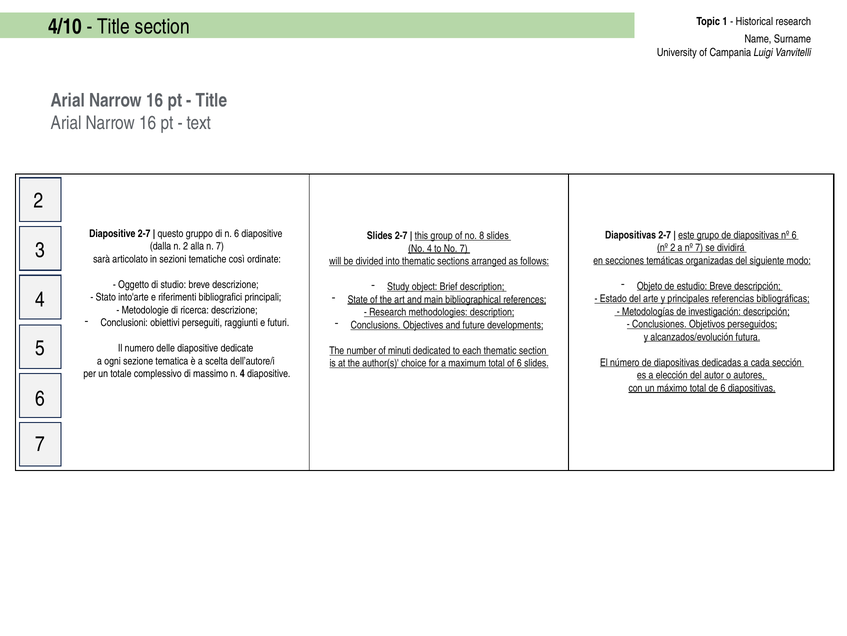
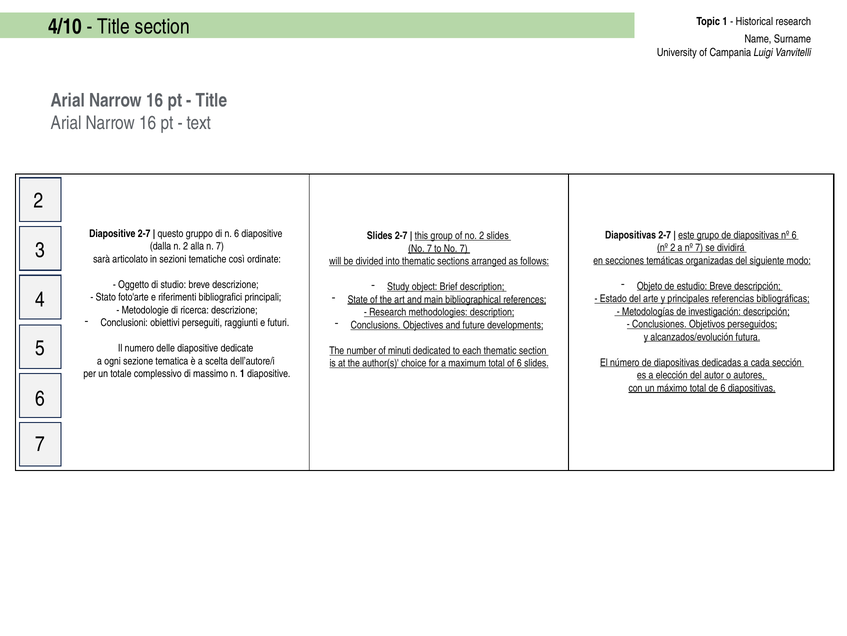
no 8: 8 -> 2 (482, 236)
4: 4 -> 7 (429, 248)
into'arte: into'arte -> foto'arte (133, 297)
n 4: 4 -> 1 (242, 373)
